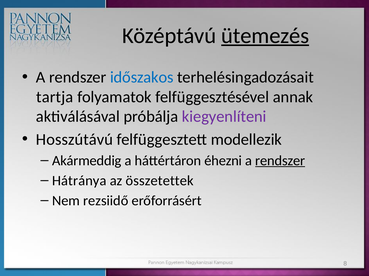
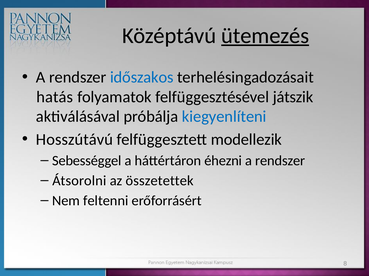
tartja: tartja -> hatás (55, 97)
annak: annak -> játszik (293, 97)
kiegyenlíteni colour: purple -> blue (224, 117)
Akármeddig: Akármeddig -> Sebességgel (87, 161)
rendszer underline: present -> none (280, 161)
Hátránya: Hátránya -> Átsorolni (79, 181)
rezsiidő: rezsiidő -> feltenni (106, 201)
